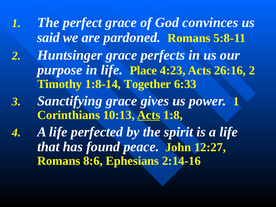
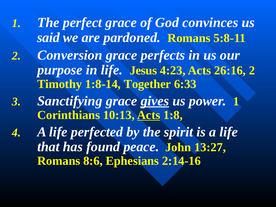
Huntsinger: Huntsinger -> Conversion (70, 55)
Place: Place -> Jesus (143, 71)
gives underline: none -> present (155, 101)
12:27: 12:27 -> 13:27 (210, 147)
